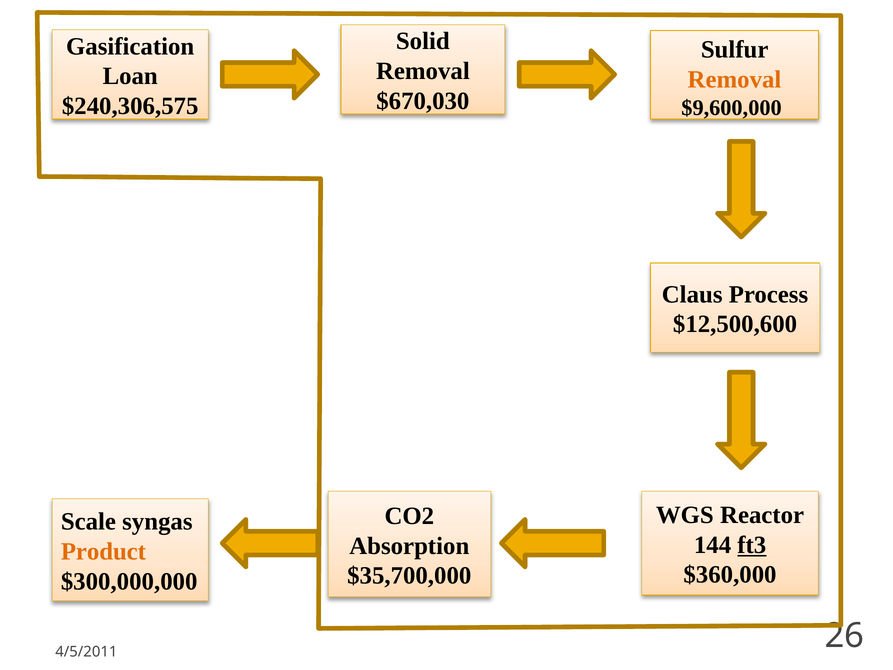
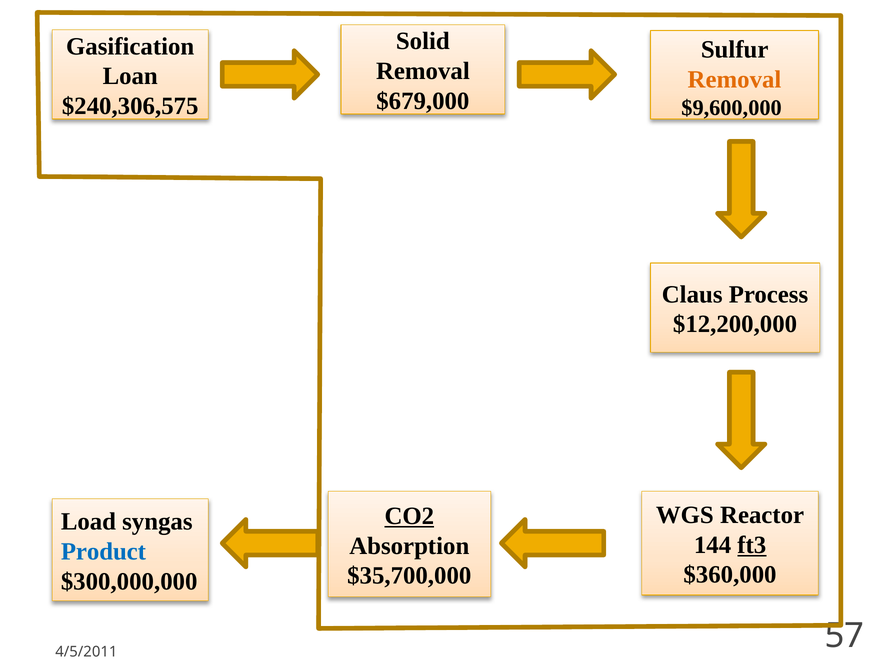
$670,030: $670,030 -> $679,000 (423, 101)
$12,500,600: $12,500,600 -> $12,200,000 (735, 324)
CO2 underline: none -> present (409, 516)
Scale: Scale -> Load (88, 522)
Product colour: orange -> blue (103, 551)
26: 26 -> 57 (844, 635)
